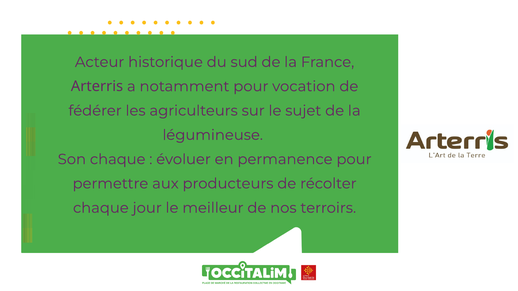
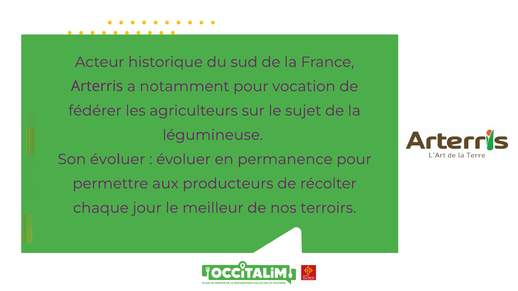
Son chaque: chaque -> évoluer (118, 159)
